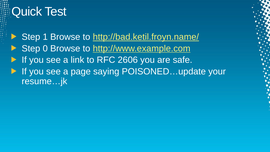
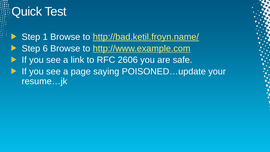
0: 0 -> 6 (45, 48)
